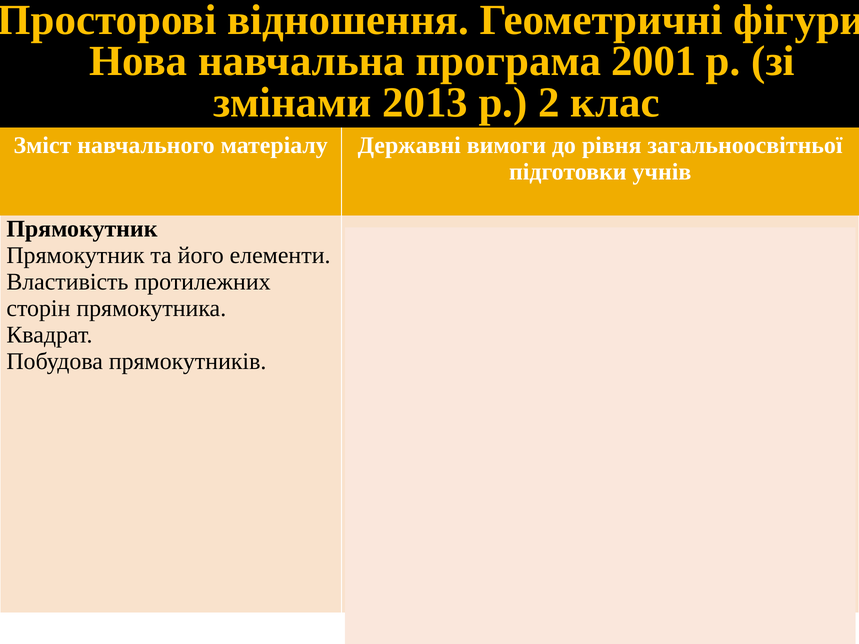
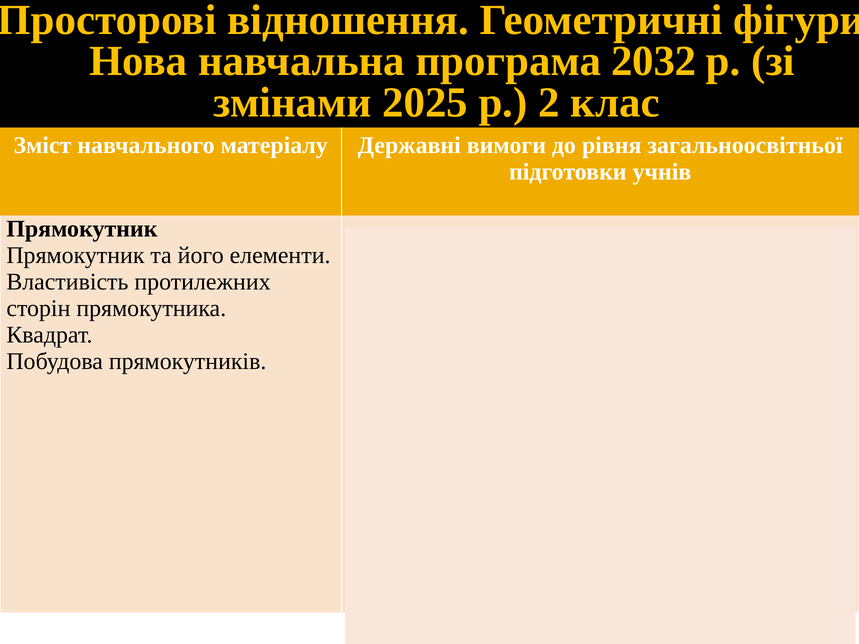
2001: 2001 -> 2032 (654, 61)
2013: 2013 -> 2025 (425, 102)
